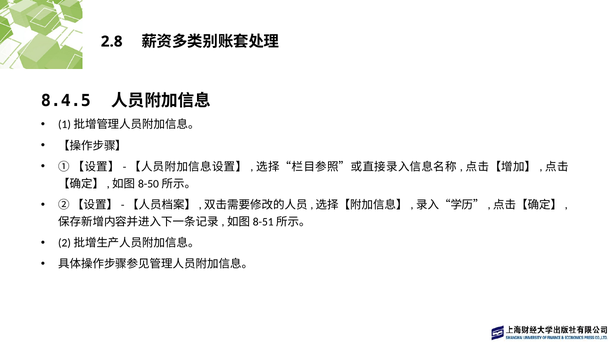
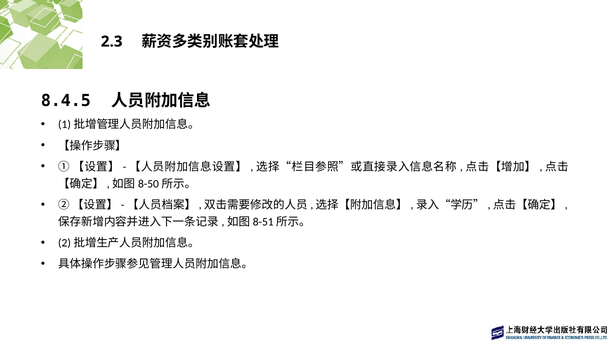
2.8: 2.8 -> 2.3 (112, 42)
